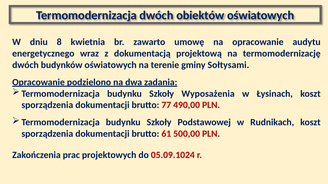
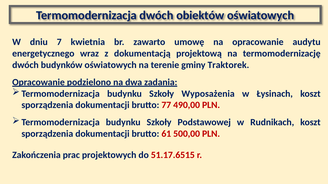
8: 8 -> 7 (59, 42)
Sołtysami: Sołtysami -> Traktorek (228, 65)
05.09.1024: 05.09.1024 -> 51.17.6515 (173, 155)
